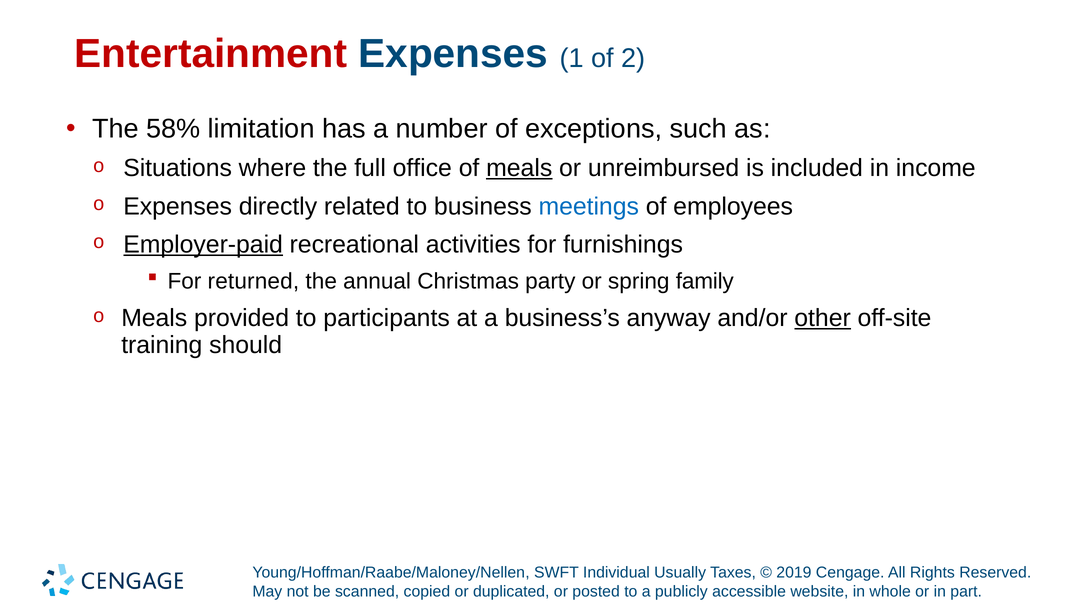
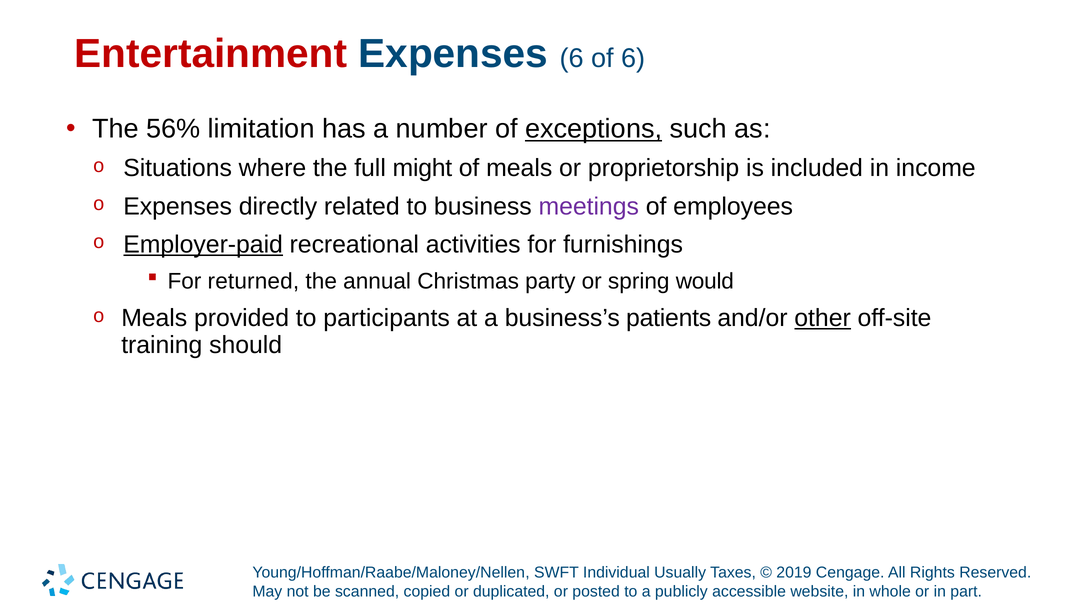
Expenses 1: 1 -> 6 (572, 59)
of 2: 2 -> 6 (633, 59)
58%: 58% -> 56% (173, 129)
exceptions underline: none -> present (594, 129)
office: office -> might (422, 168)
meals underline: present -> none (519, 168)
unreimbursed: unreimbursed -> proprietorship (664, 168)
meetings colour: blue -> purple (589, 206)
family: family -> would (705, 281)
anyway: anyway -> patients (669, 318)
